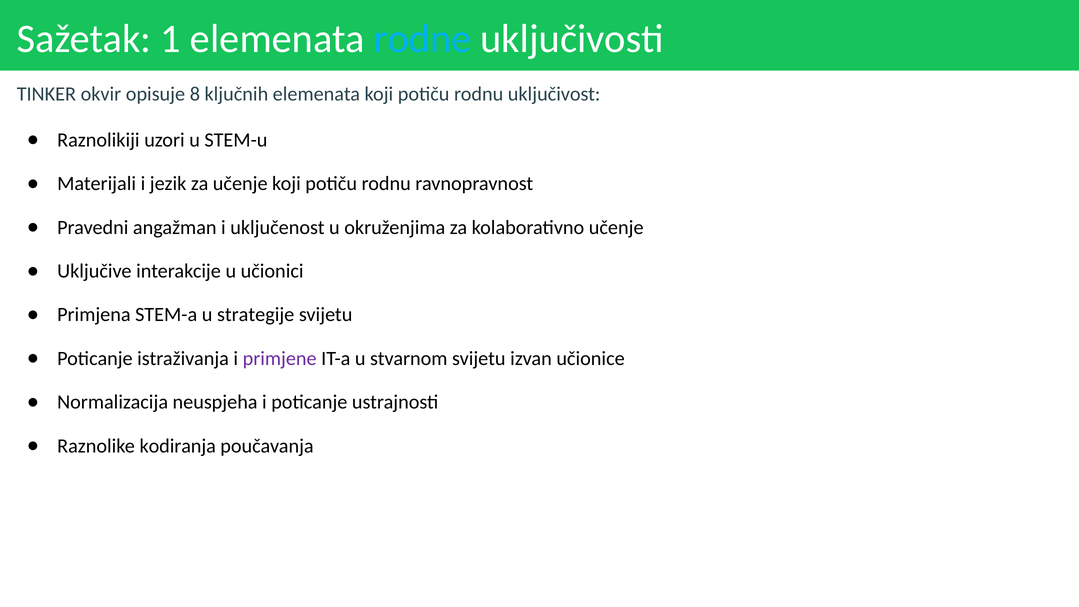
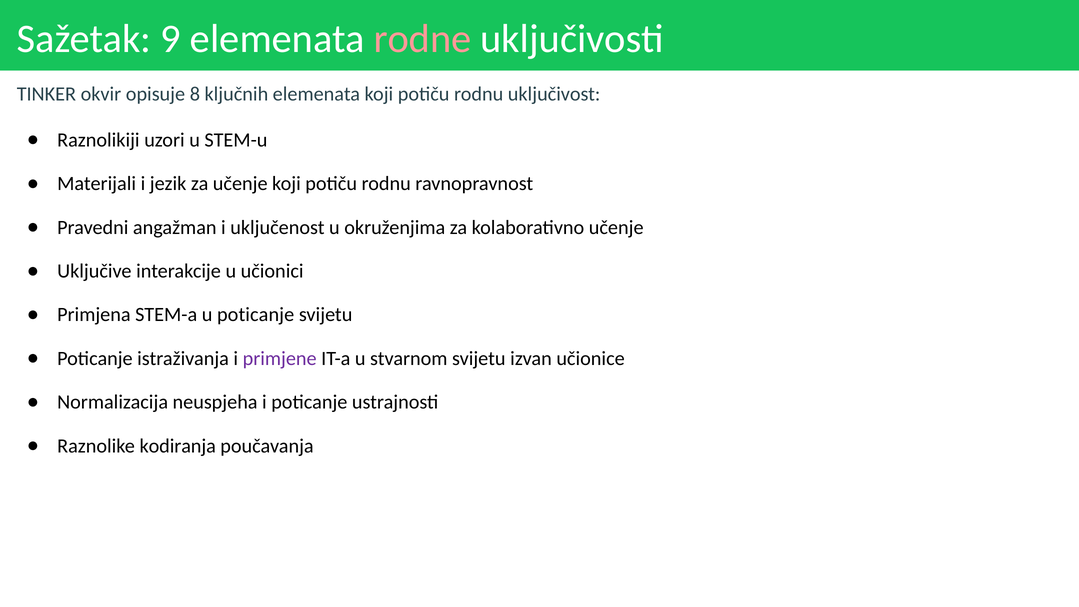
1: 1 -> 9 (171, 39)
rodne colour: light blue -> pink (423, 39)
u strategije: strategije -> poticanje (256, 315)
